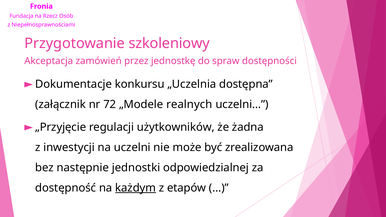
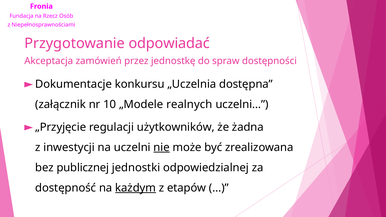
szkoleniowy: szkoleniowy -> odpowiadać (169, 43)
72: 72 -> 10 (110, 104)
nie underline: none -> present (162, 147)
następnie: następnie -> publicznej (83, 168)
